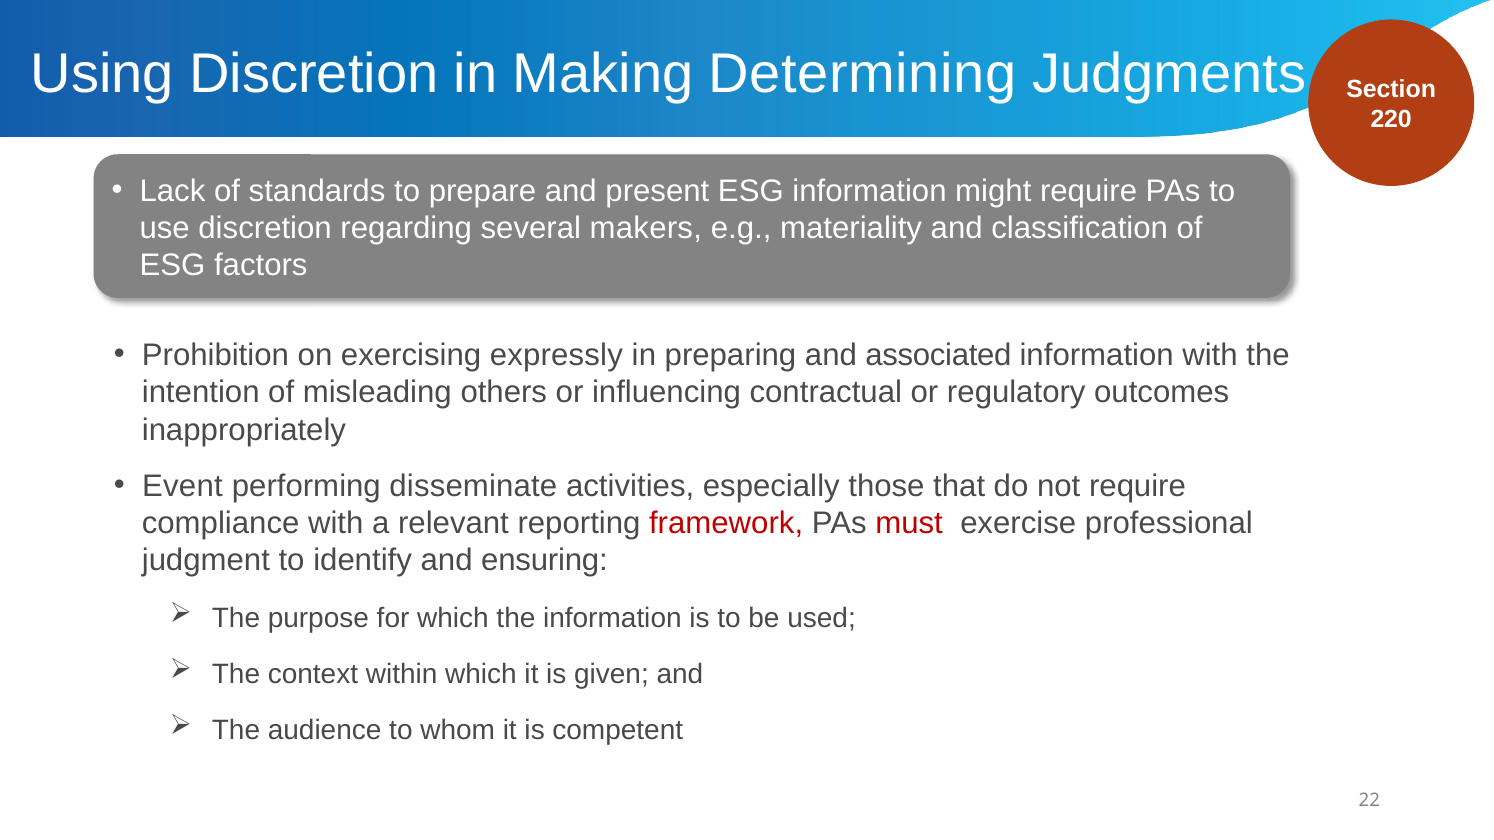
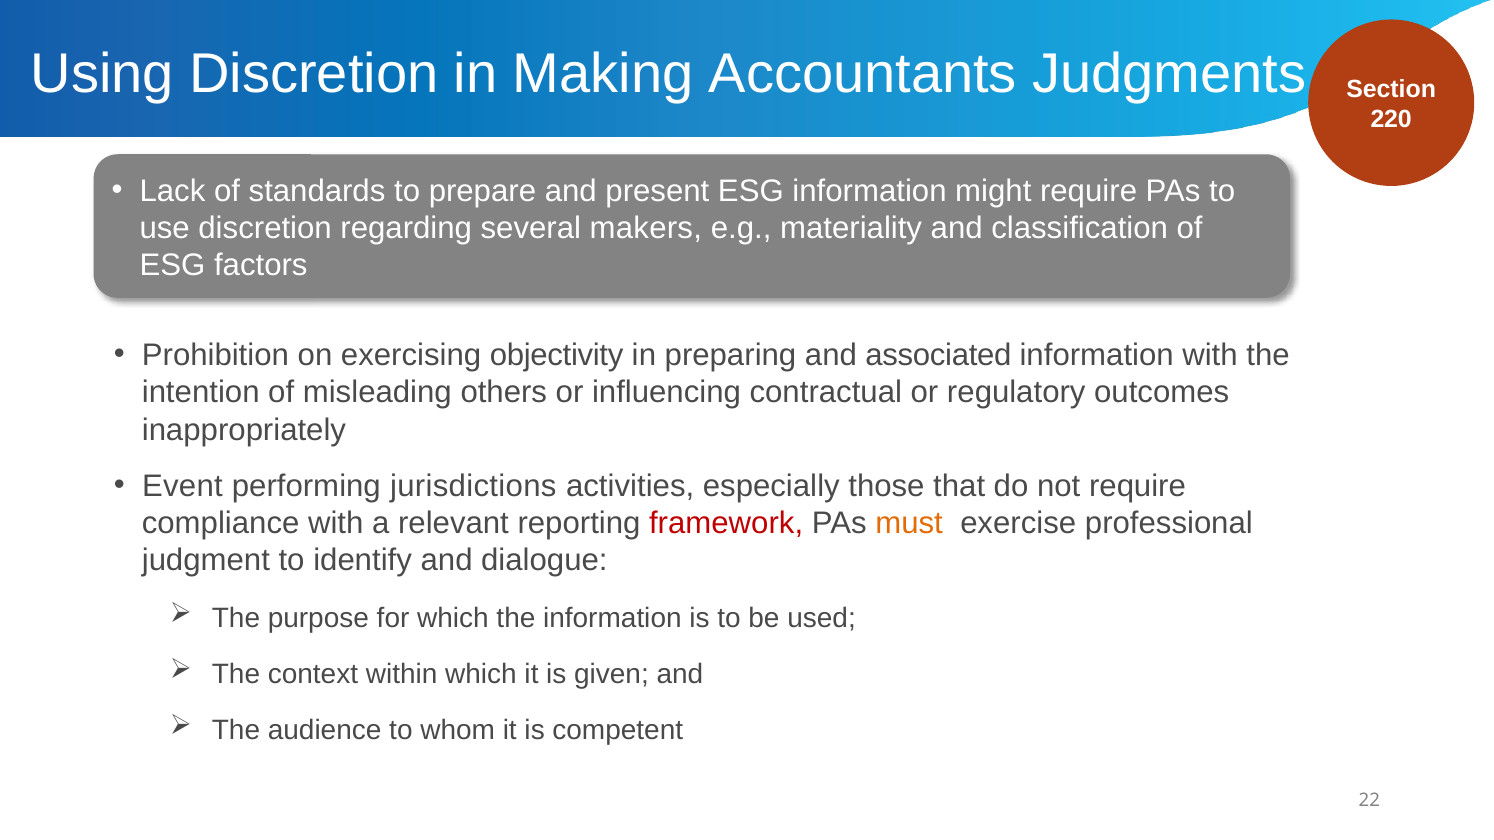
Determining: Determining -> Accountants (863, 74)
expressly: expressly -> objectivity (557, 355)
disseminate: disseminate -> jurisdictions (473, 486)
must colour: red -> orange (909, 523)
ensuring: ensuring -> dialogue (544, 561)
